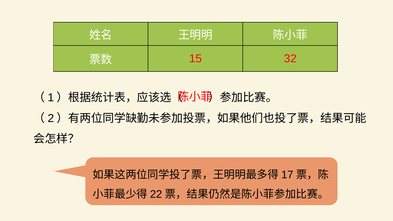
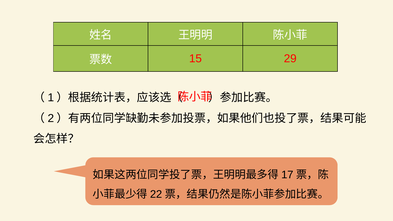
32: 32 -> 29 (290, 59)
